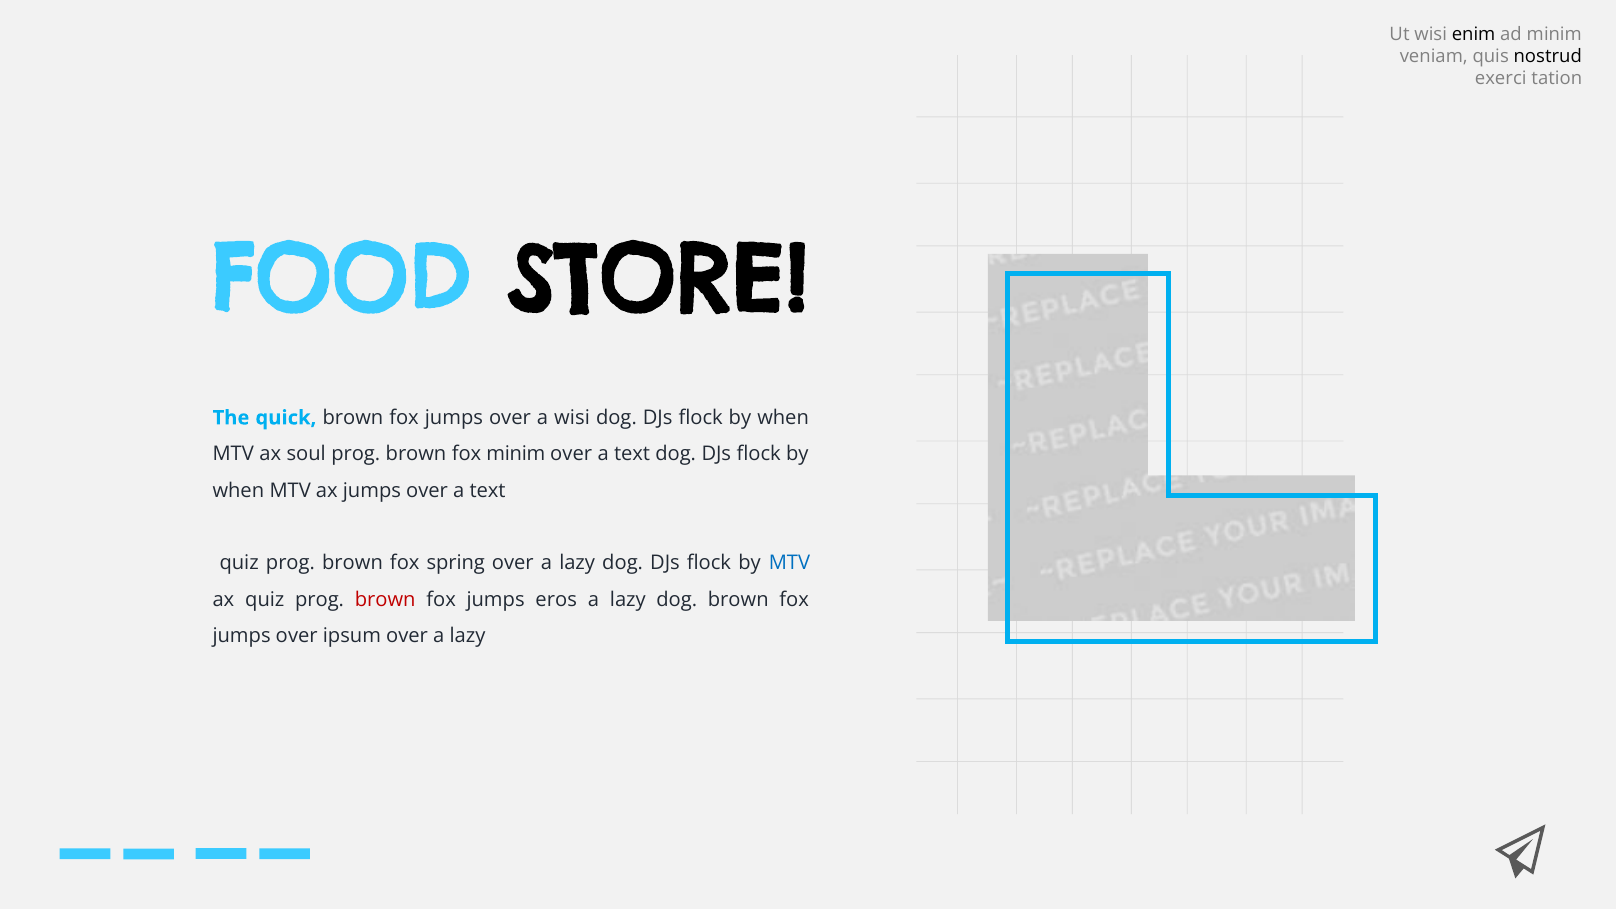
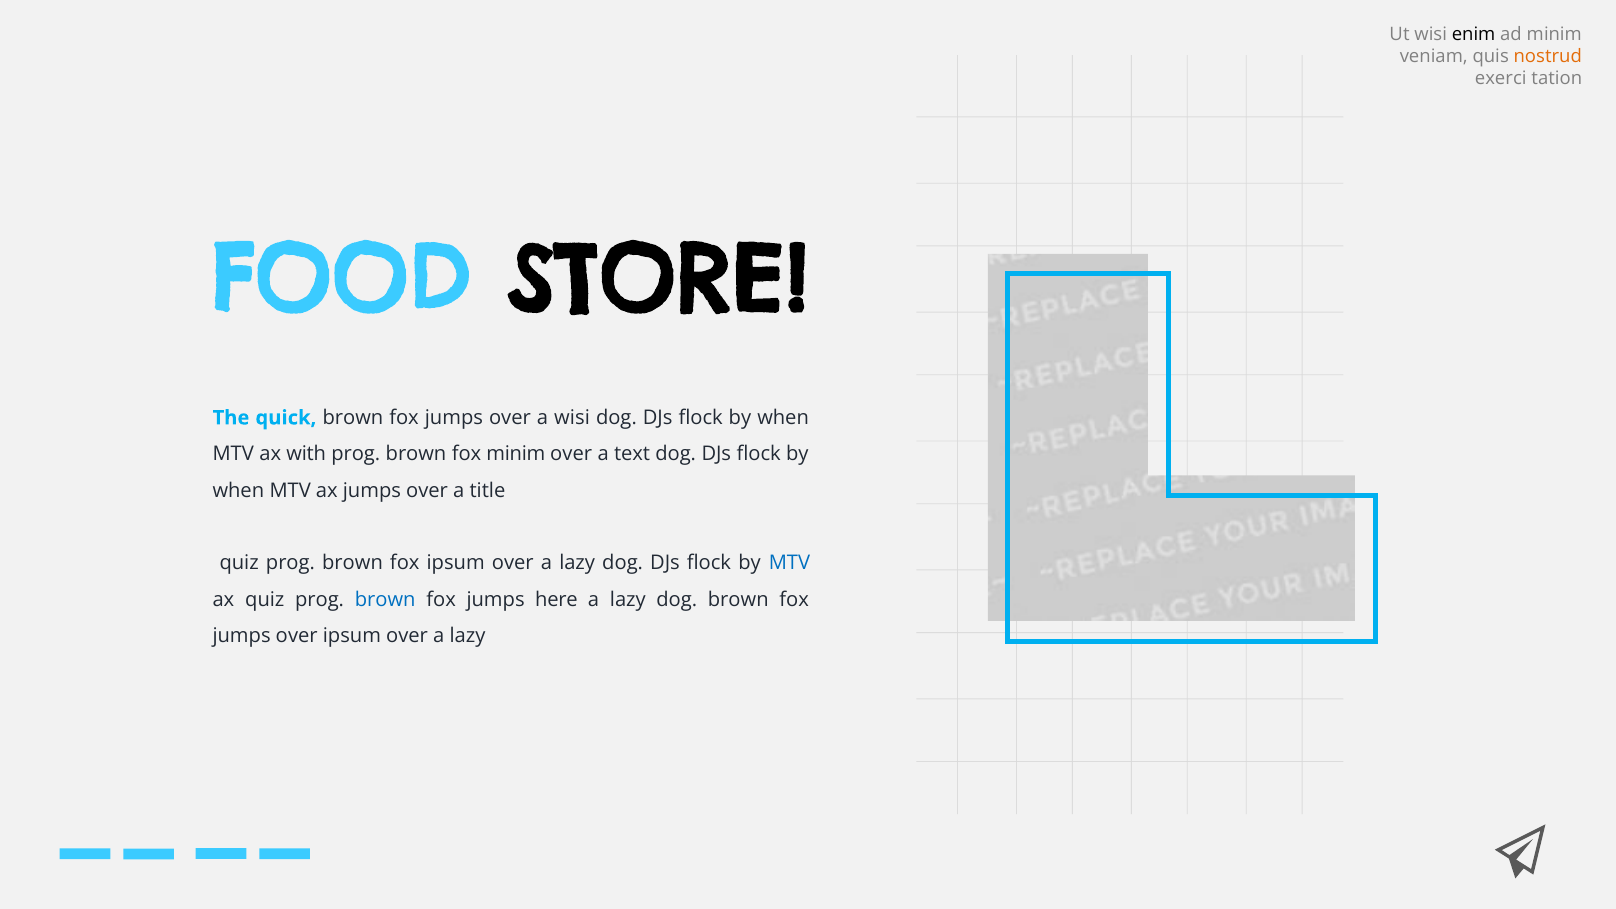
nostrud colour: black -> orange (1548, 56)
soul: soul -> with (306, 454)
jumps over a text: text -> title (487, 491)
fox spring: spring -> ipsum (456, 563)
brown colour: red -> blue (385, 600)
eros: eros -> here (556, 600)
